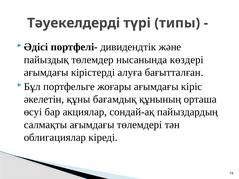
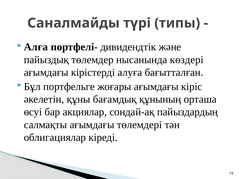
Тәуекелдерді: Тәуекелдерді -> Саналмайды (73, 23)
Әдісі: Әдісі -> Алға (36, 47)
